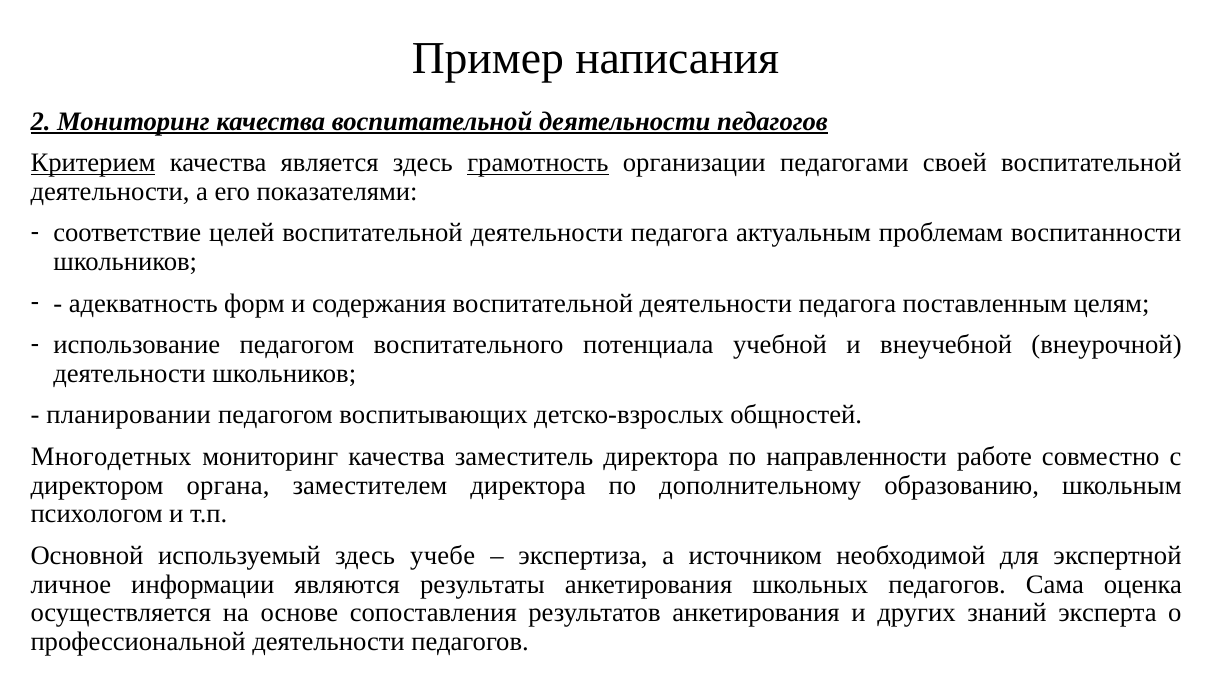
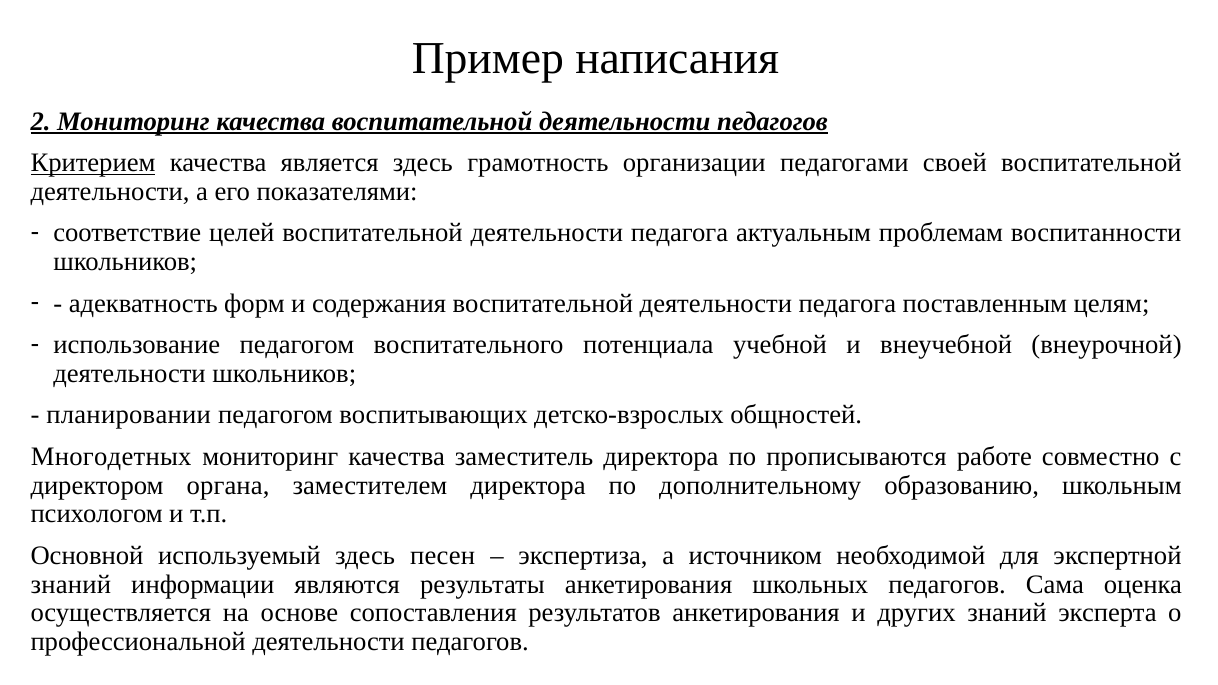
грамотность underline: present -> none (538, 163)
направленности: направленности -> прописываются (856, 457)
учебе: учебе -> песен (443, 556)
личное: личное -> знаний (71, 584)
